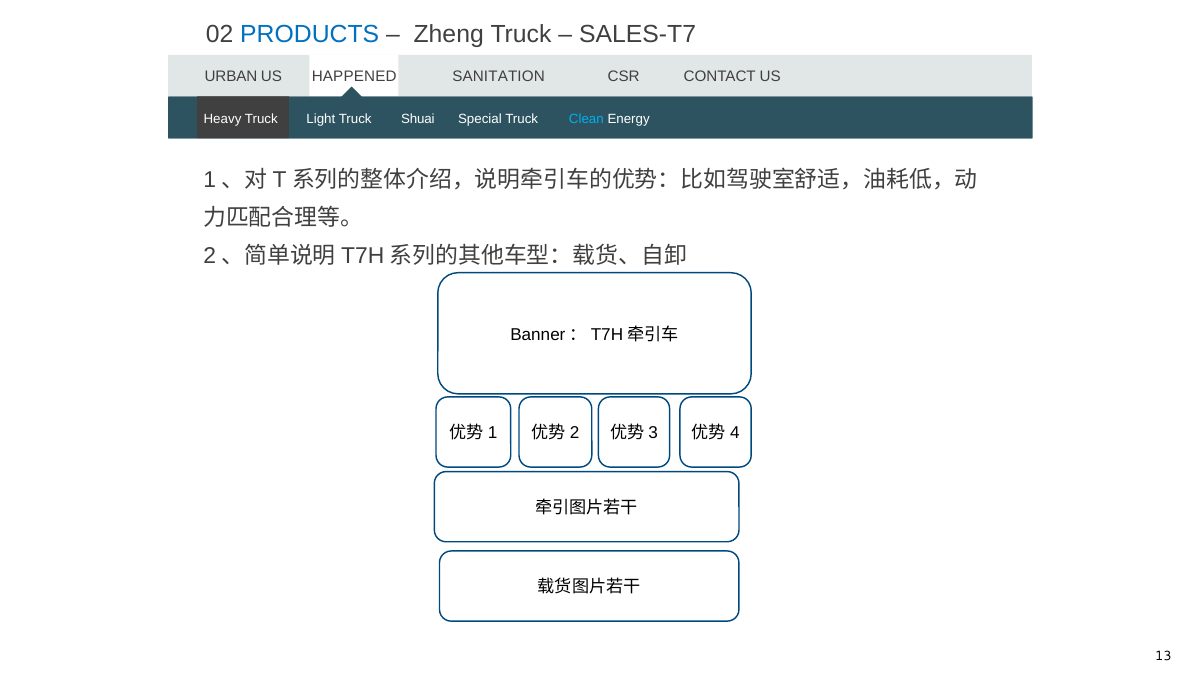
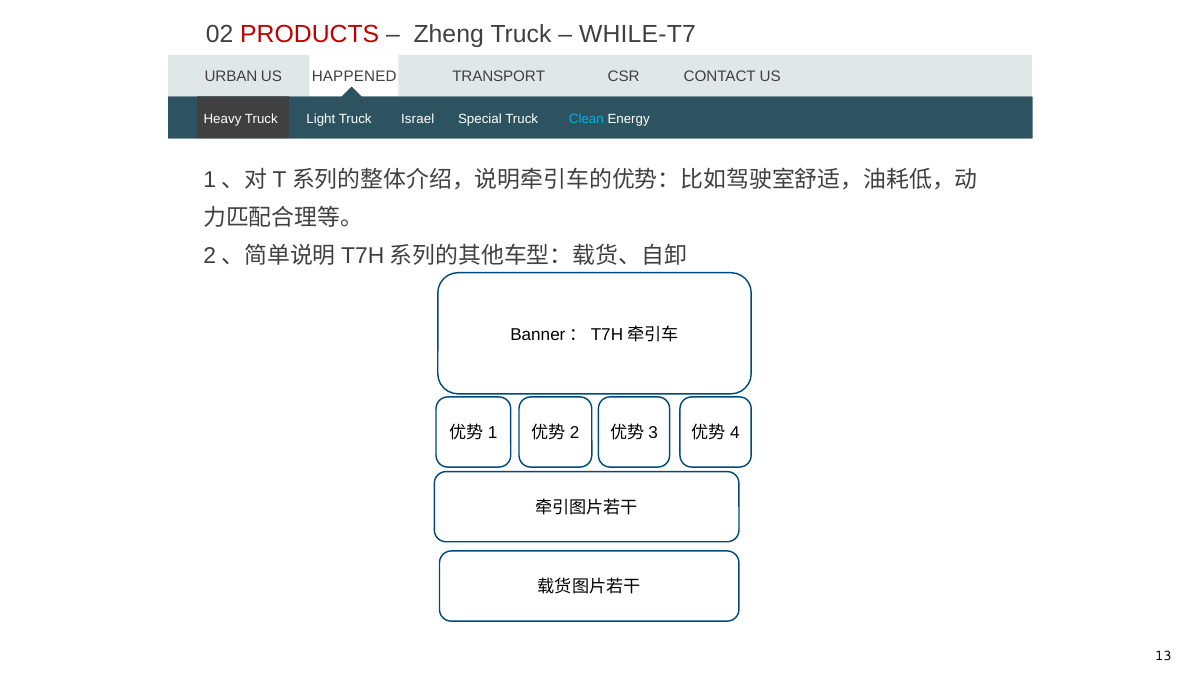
PRODUCTS colour: blue -> red (310, 34)
SALES-T7: SALES-T7 -> WHILE-T7 (637, 34)
SANITATION: SANITATION -> TRANSPORT (499, 77)
Shuai: Shuai -> Israel (418, 119)
